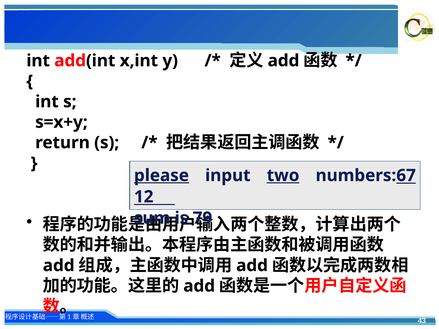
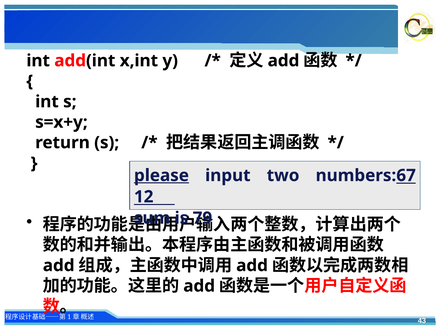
two underline: present -> none (283, 176)
